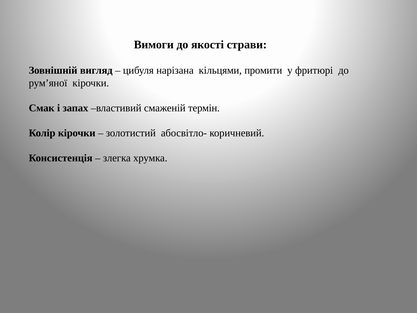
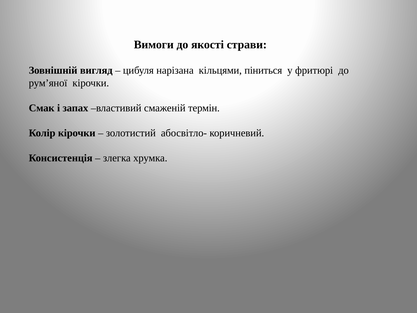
промити: промити -> піниться (263, 70)
